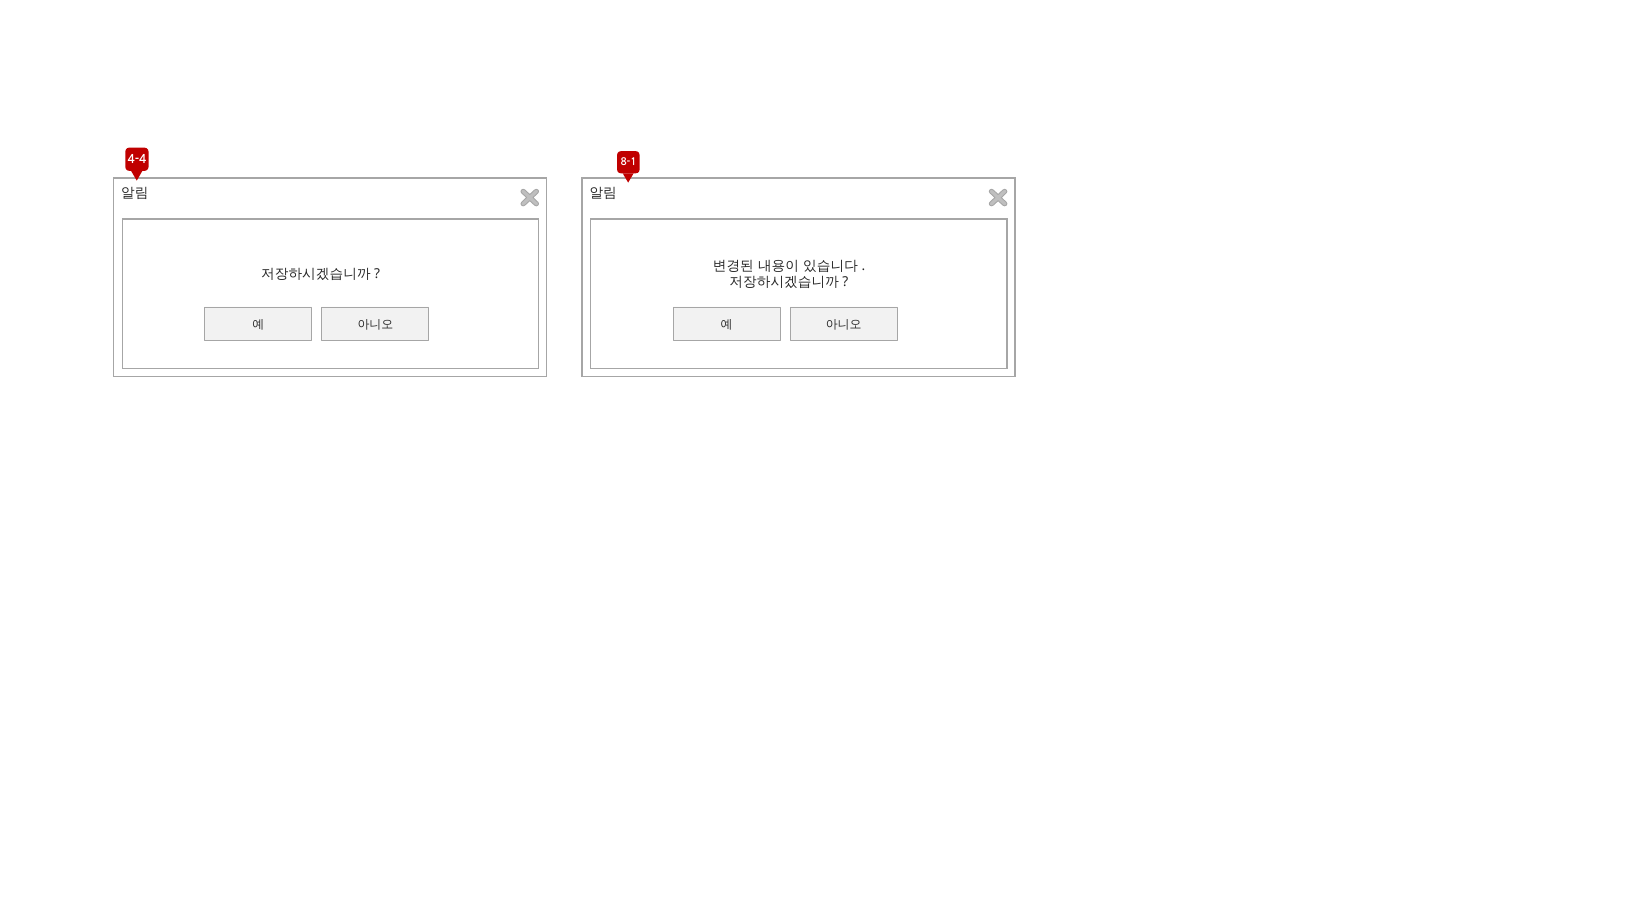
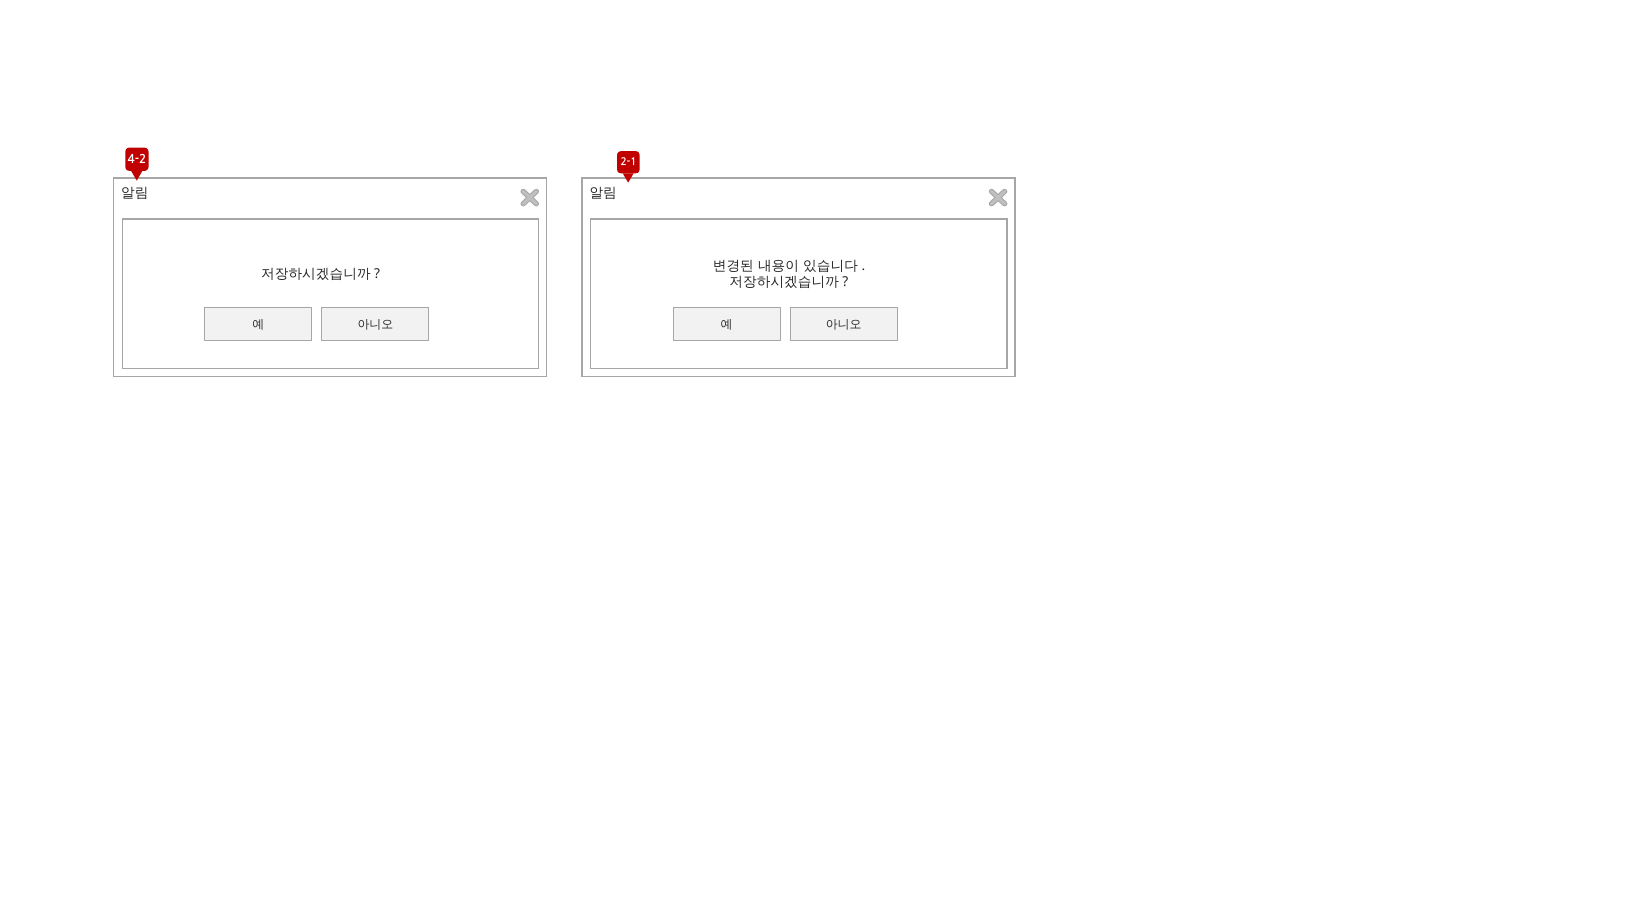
4-4: 4-4 -> 4-2 (137, 160)
8-1: 8-1 -> 2-1 (629, 162)
